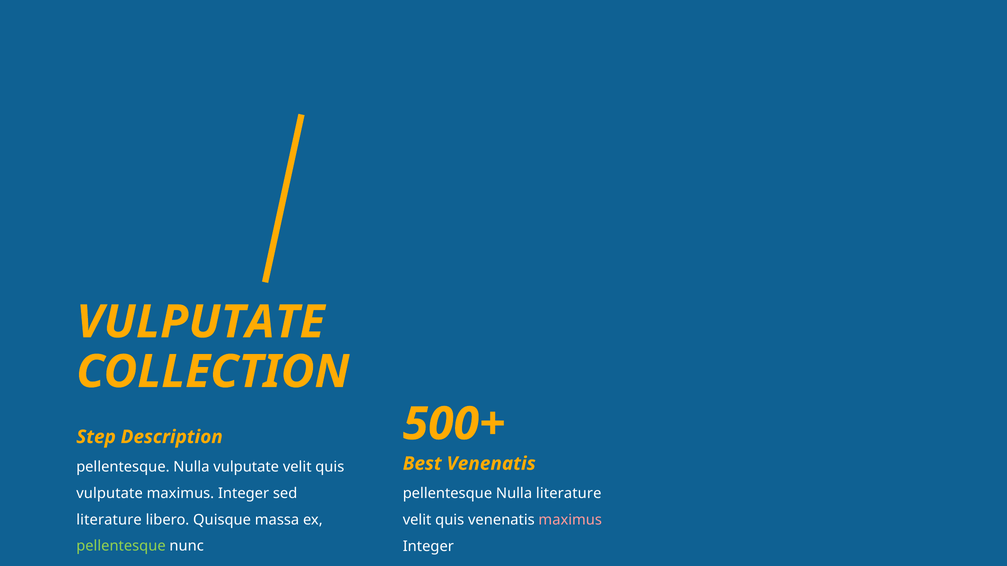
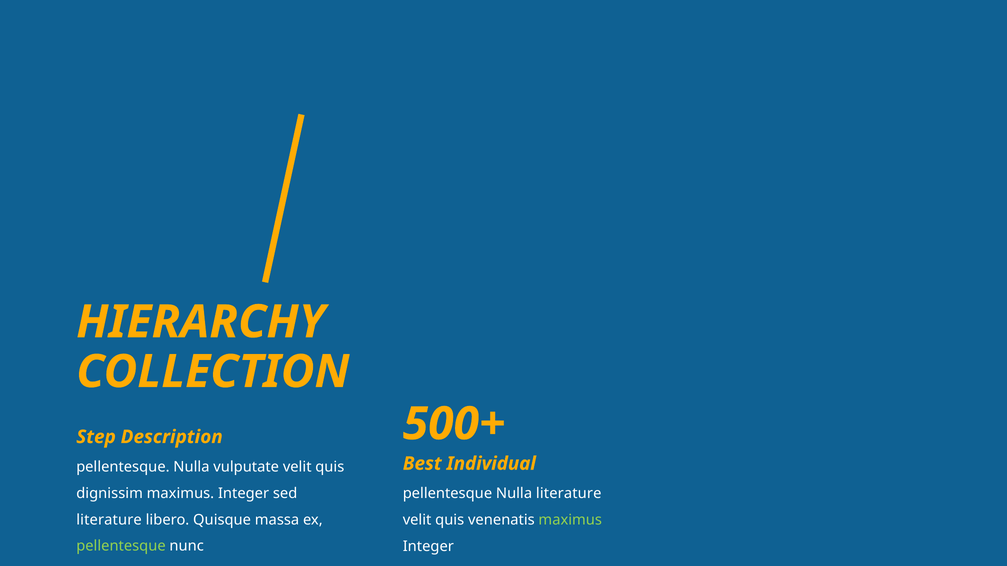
VULPUTATE: VULPUTATE -> HIERARCHY (201, 322)
Best Venenatis: Venenatis -> Individual (491, 464)
vulputate: vulputate -> dignissim (110, 494)
maximus colour: pink -> light green (570, 520)
